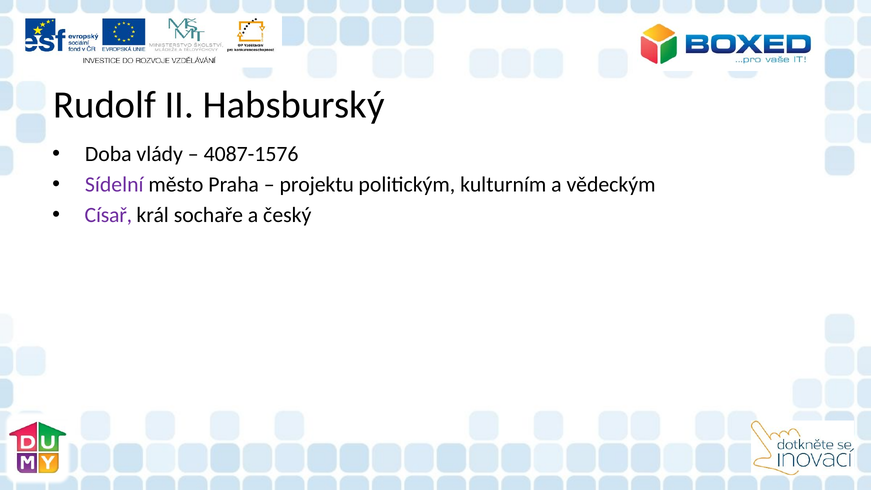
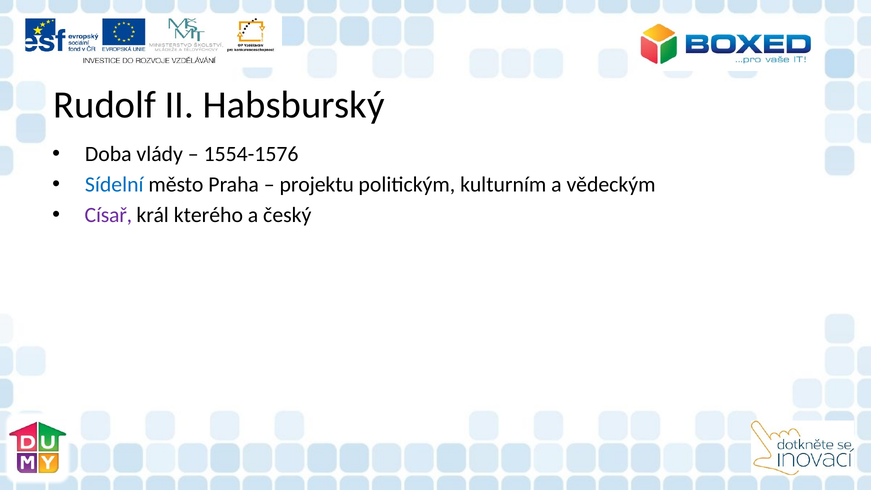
4087-1576: 4087-1576 -> 1554-1576 (251, 154)
Sídelní colour: purple -> blue (114, 185)
sochaře: sochaře -> kterého (208, 215)
